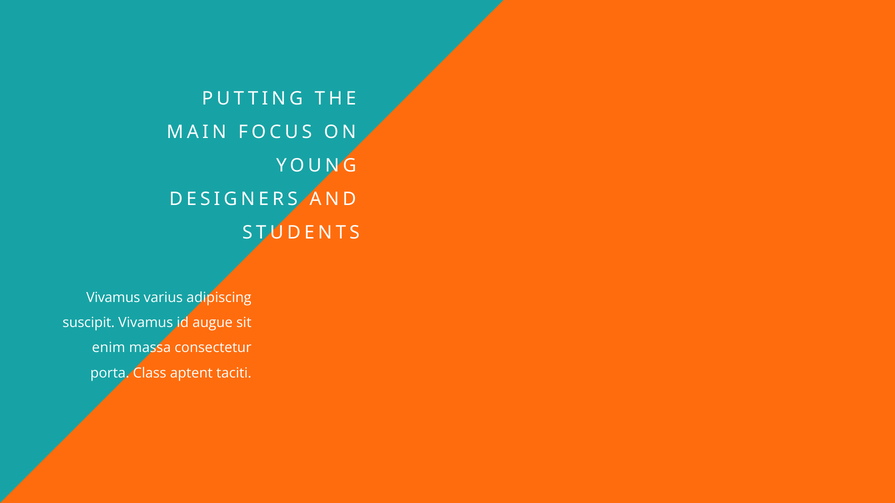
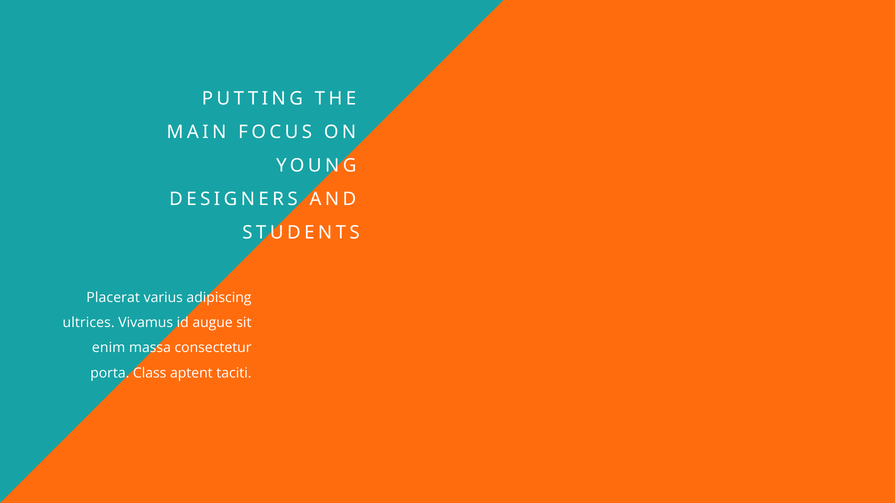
Vivamus: Vivamus -> Placerat (113, 298)
suscipit: suscipit -> ultrices (89, 323)
